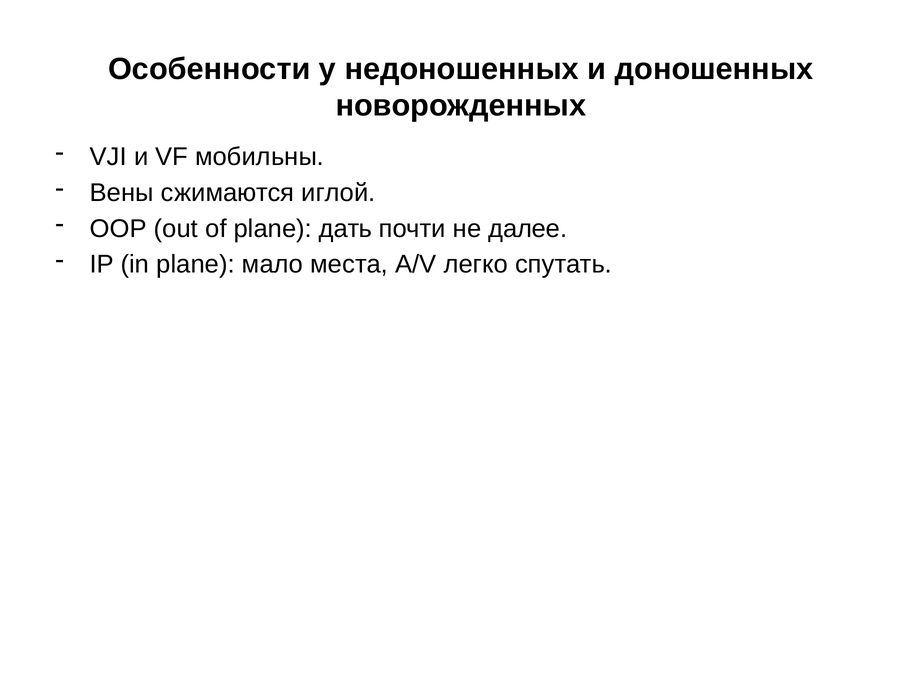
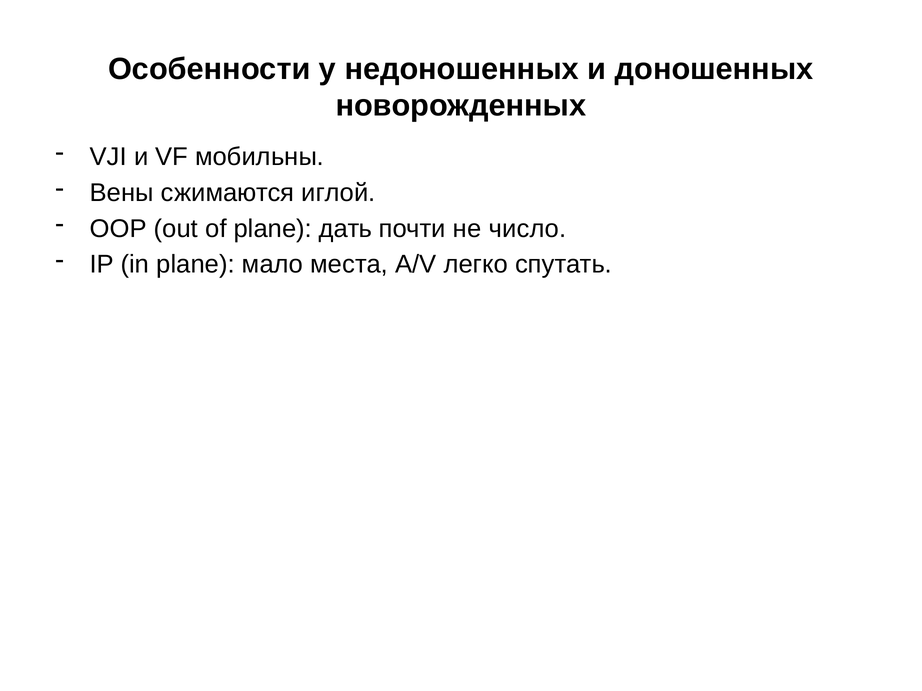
далее: далее -> число (528, 229)
